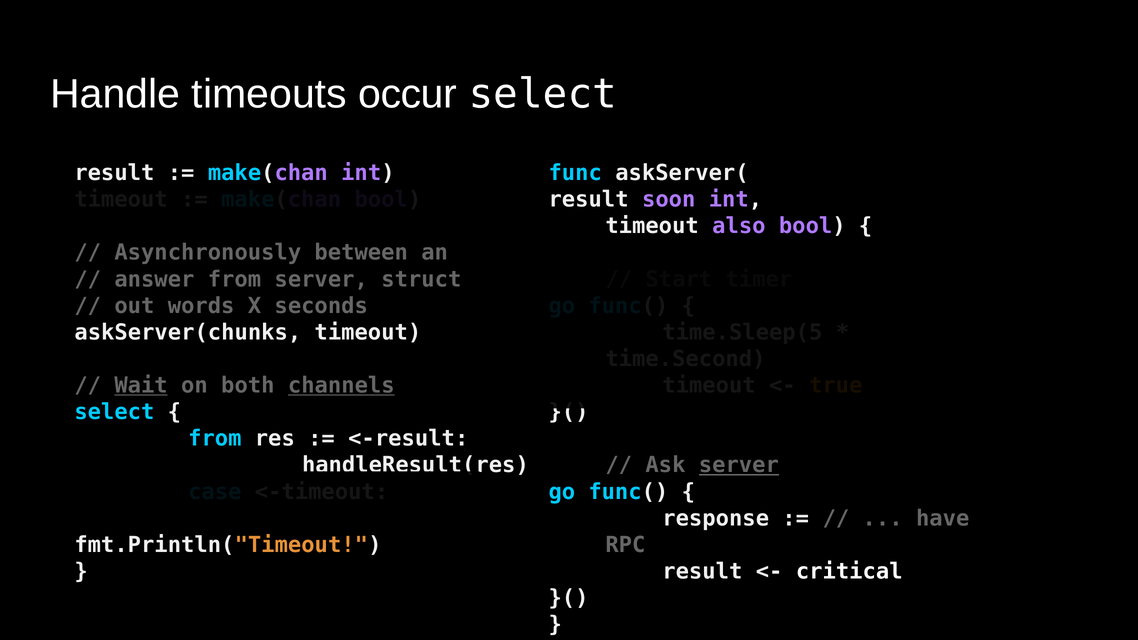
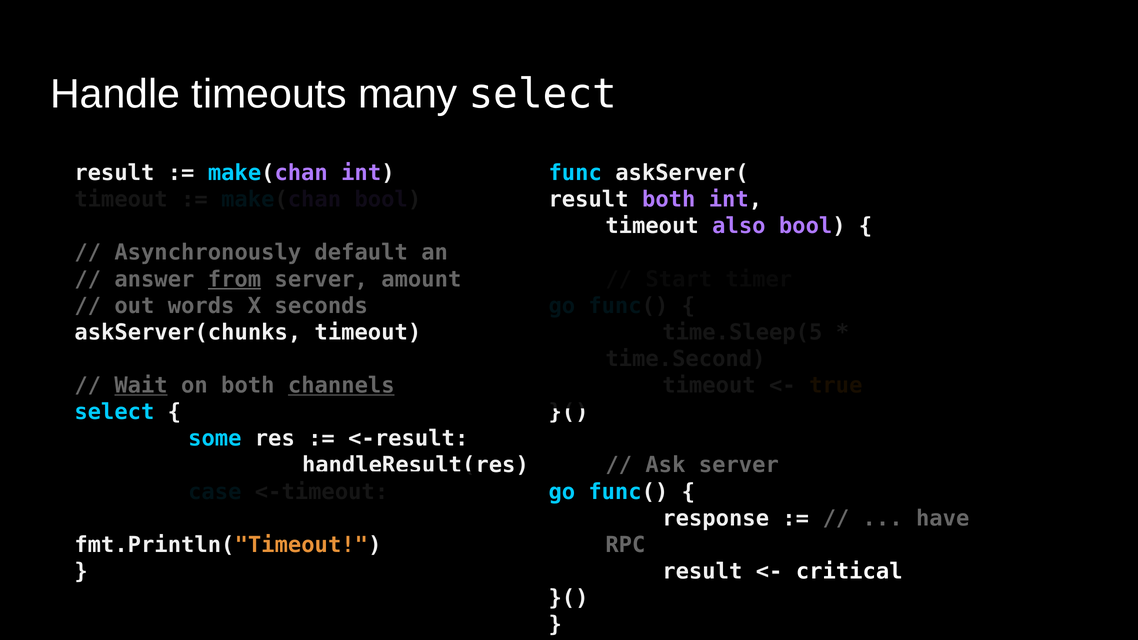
occur: occur -> many (408, 94)
result soon: soon -> both (669, 200)
between: between -> default (361, 253)
from underline: none -> present (234, 279)
struct: struct -> amount (421, 279)
from: from -> some (215, 439)
server underline: present -> none (739, 465)
